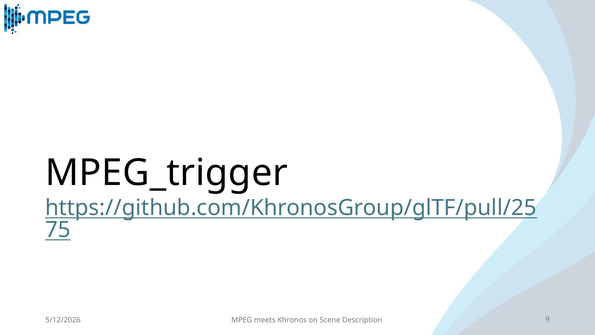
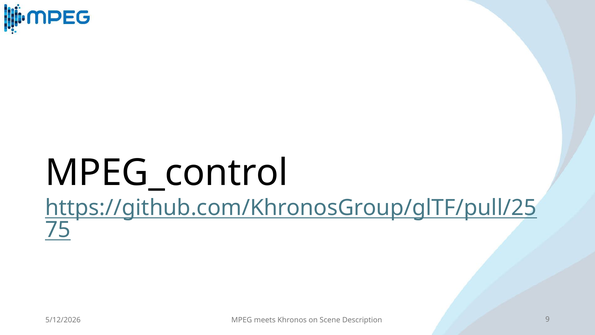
MPEG_trigger: MPEG_trigger -> MPEG_control (167, 173)
